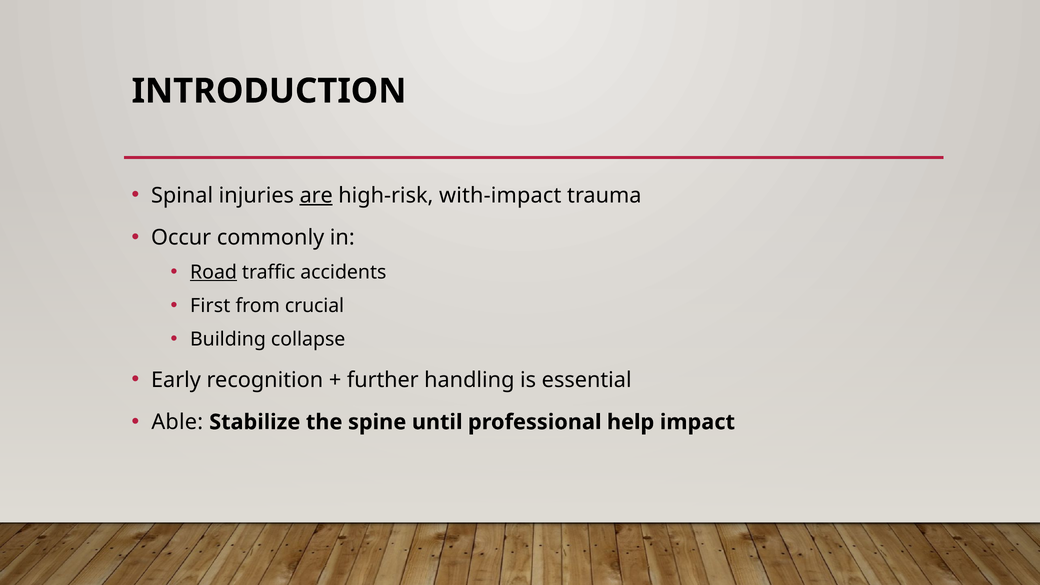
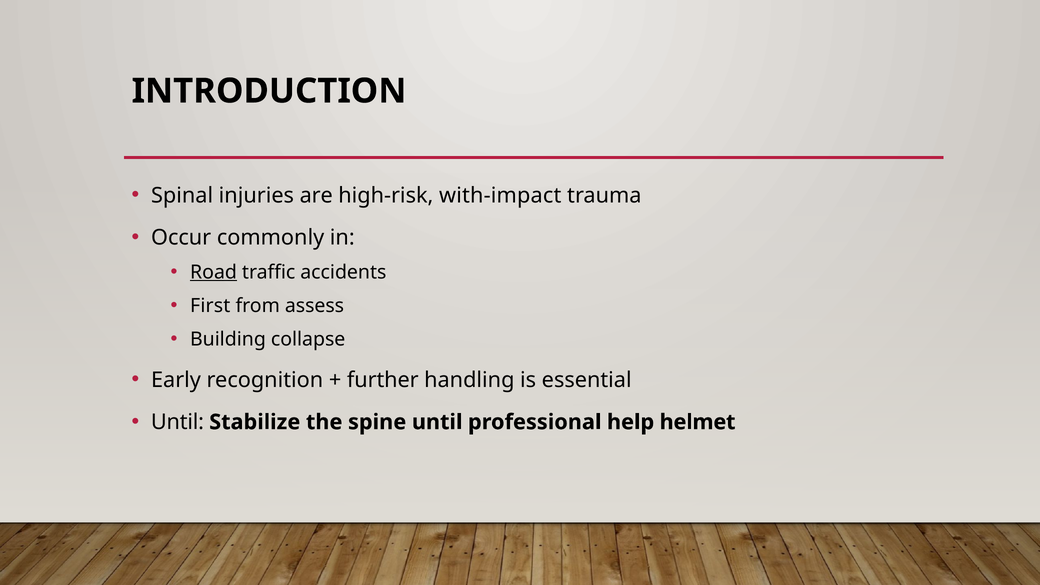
are underline: present -> none (316, 196)
crucial: crucial -> assess (314, 306)
Able: Able -> Until (177, 422)
impact: impact -> helmet (698, 422)
